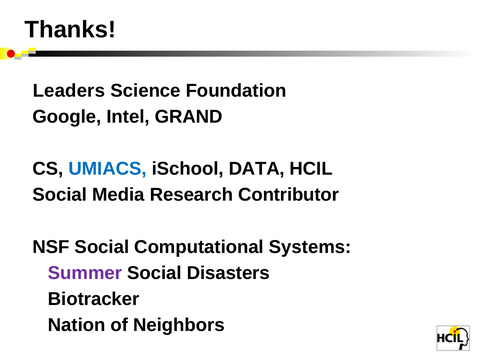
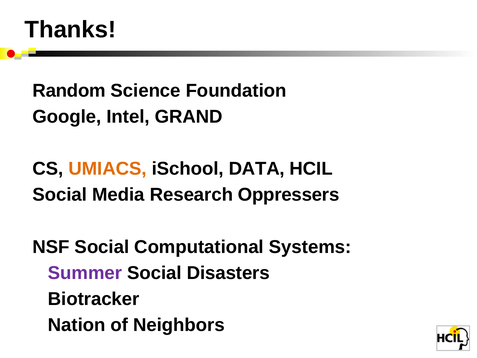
Leaders: Leaders -> Random (69, 91)
UMIACS colour: blue -> orange (108, 169)
Contributor: Contributor -> Oppressers (289, 195)
